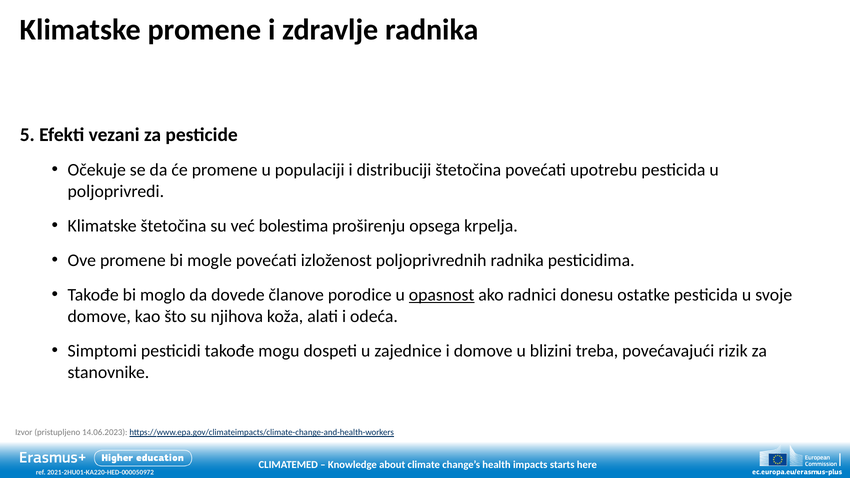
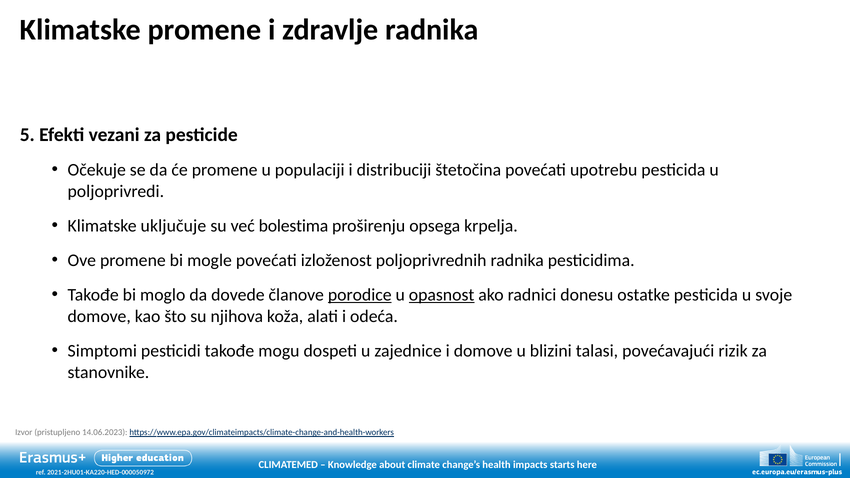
Klimatske štetočina: štetočina -> uključuje (173, 226)
porodice underline: none -> present (360, 295)
treba: treba -> talasi (597, 351)
